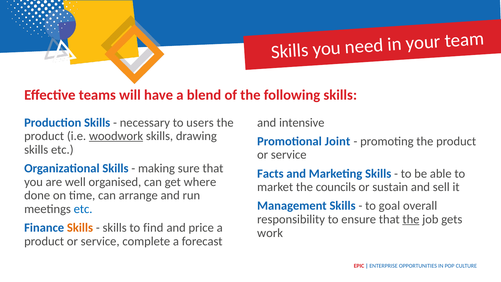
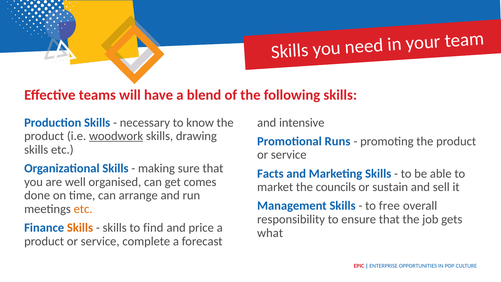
users: users -> know (200, 122)
Joint: Joint -> Runs (338, 141)
where: where -> comes (200, 182)
goal: goal -> free (389, 206)
etc colour: blue -> orange (83, 209)
the underline: present -> none (411, 219)
work: work -> what (270, 233)
